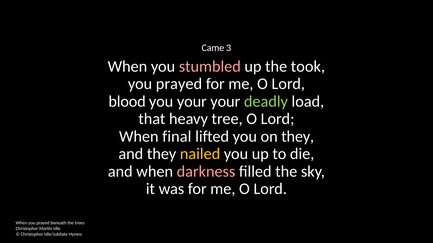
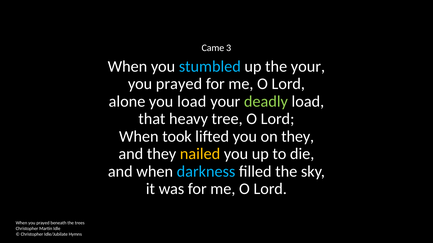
stumbled colour: pink -> light blue (210, 67)
the took: took -> your (308, 67)
blood: blood -> alone (127, 102)
you your: your -> load (192, 102)
final: final -> took (177, 137)
darkness colour: pink -> light blue (206, 172)
